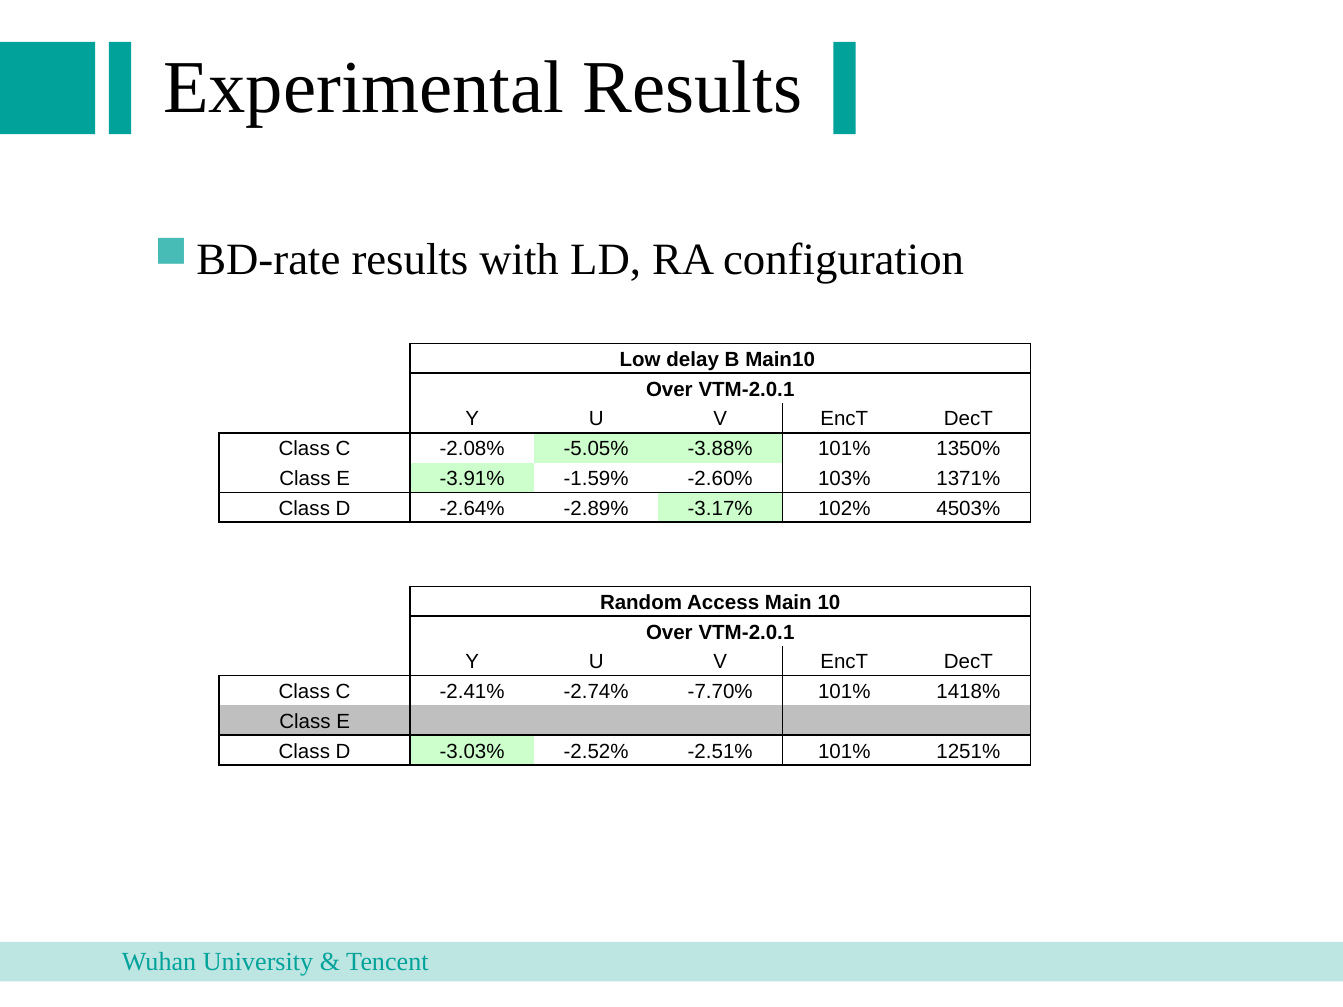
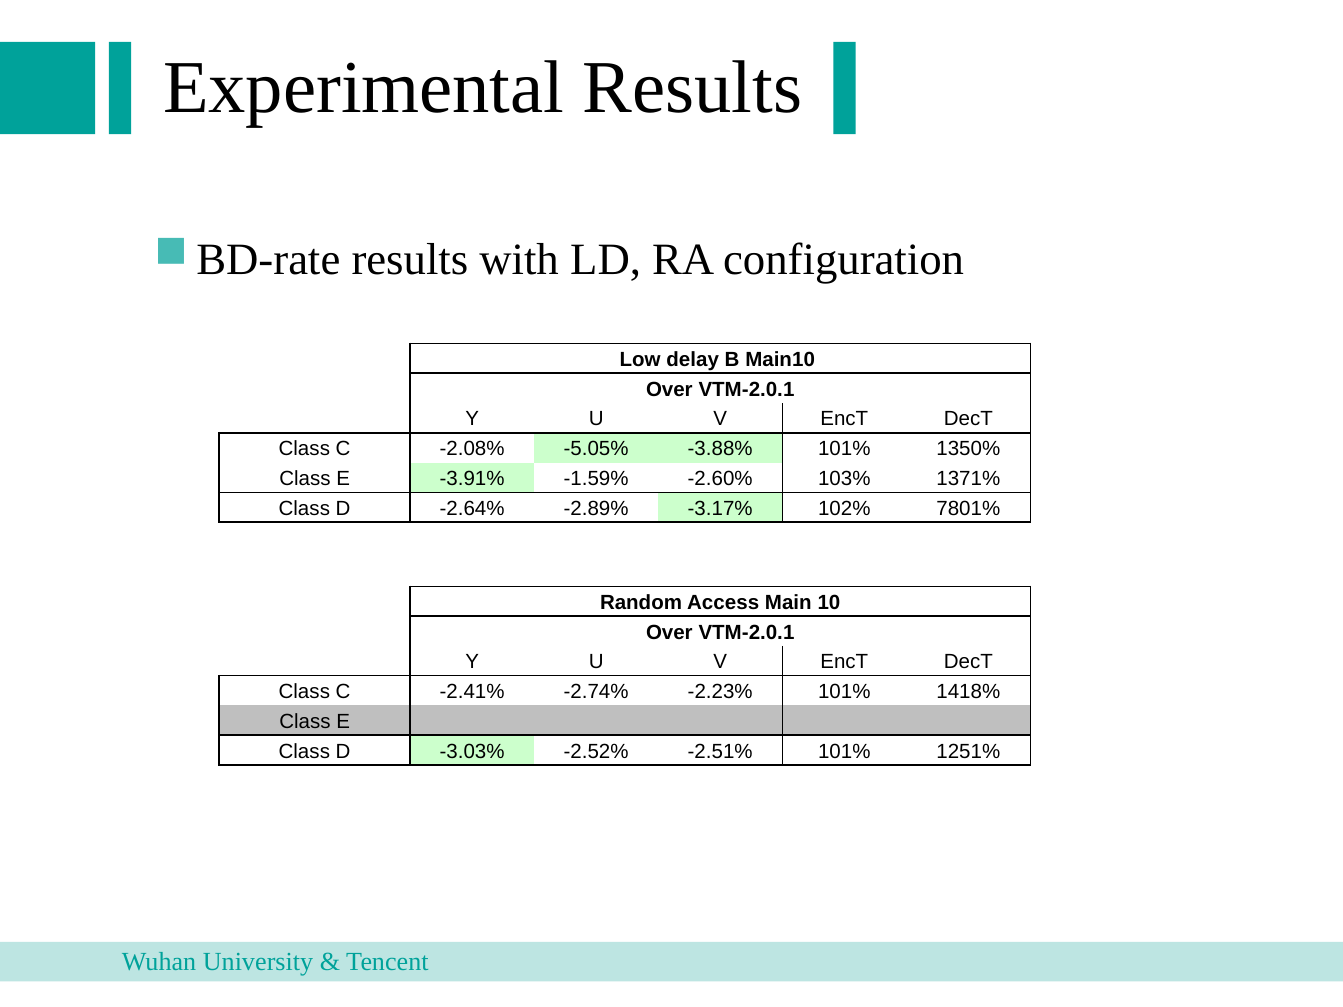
4503%: 4503% -> 7801% (968, 509)
-7.70%: -7.70% -> -2.23% (720, 692)
